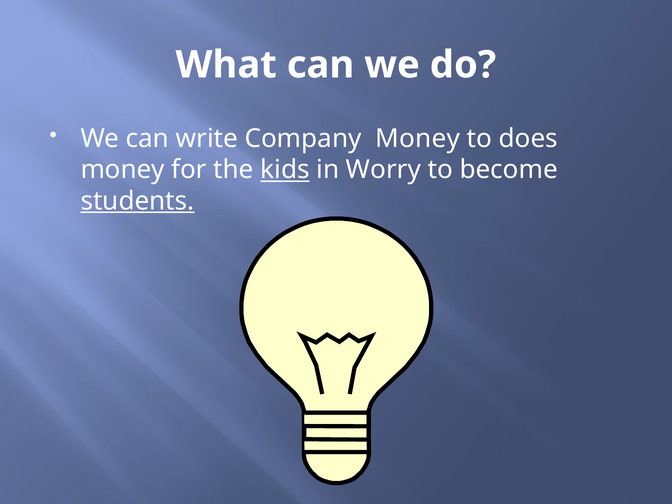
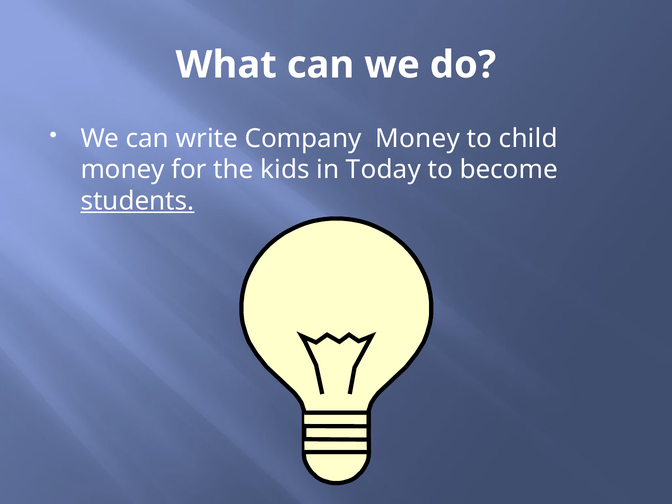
does: does -> child (528, 138)
kids underline: present -> none (285, 170)
Worry: Worry -> Today (383, 170)
